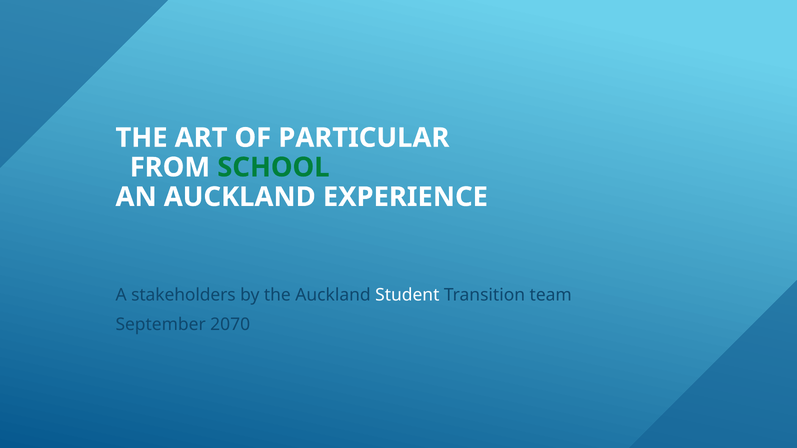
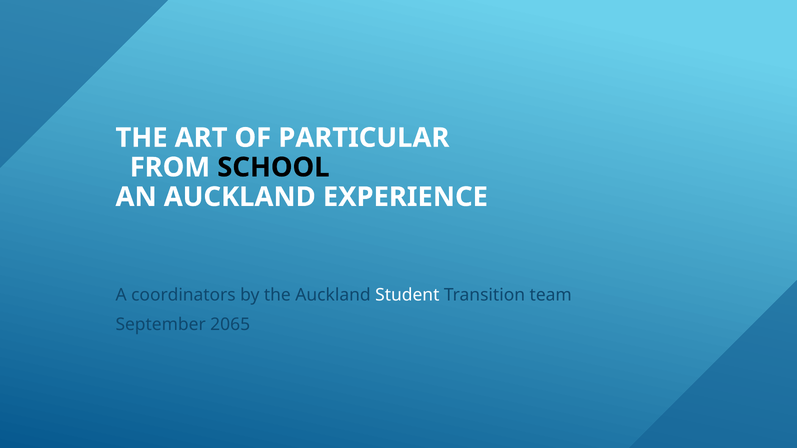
SCHOOL colour: green -> black (273, 167)
stakeholders: stakeholders -> coordinators (183, 295)
2070: 2070 -> 2065 (230, 325)
